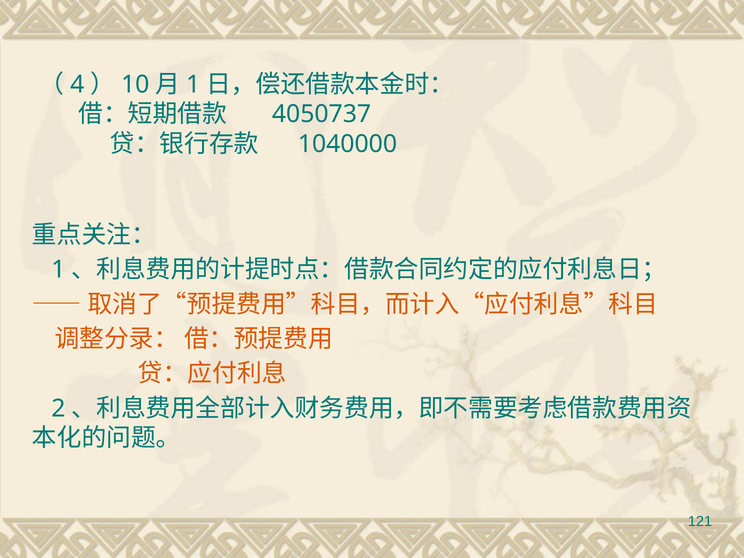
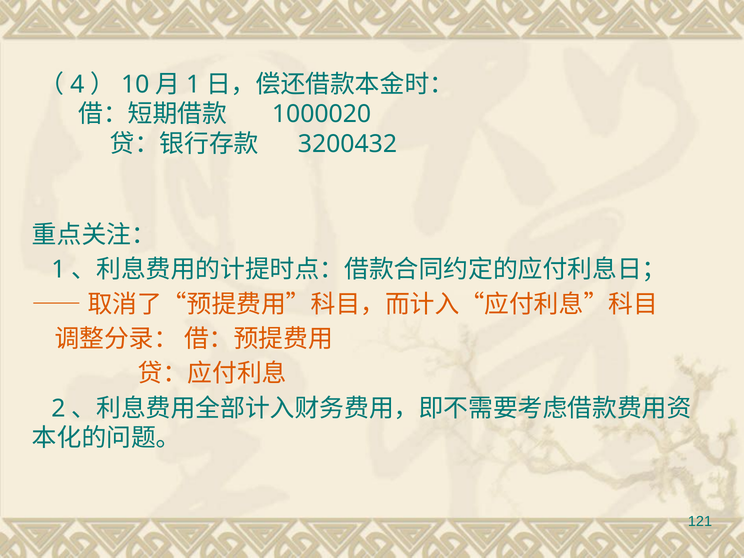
4050737: 4050737 -> 1000020 (322, 114)
1040000: 1040000 -> 3200432 (347, 144)
